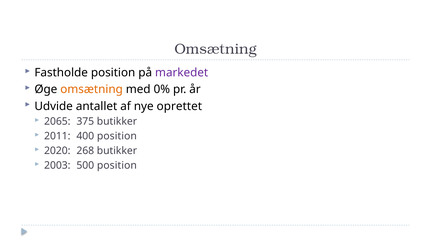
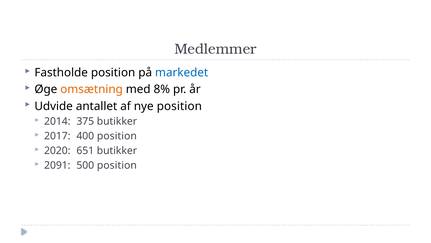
Omsætning: Omsætning -> Medlemmer (215, 49)
markedet colour: purple -> blue (182, 73)
0%: 0% -> 8% (162, 89)
nye oprettet: oprettet -> position (179, 106)
2065: 2065 -> 2014 (57, 121)
2011: 2011 -> 2017 (57, 136)
268: 268 -> 651 (85, 151)
2003: 2003 -> 2091 (57, 165)
